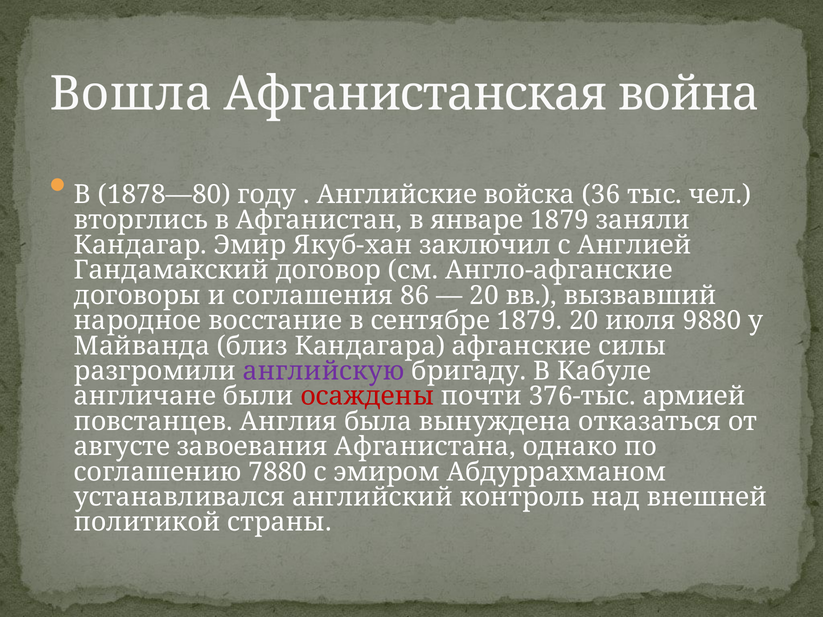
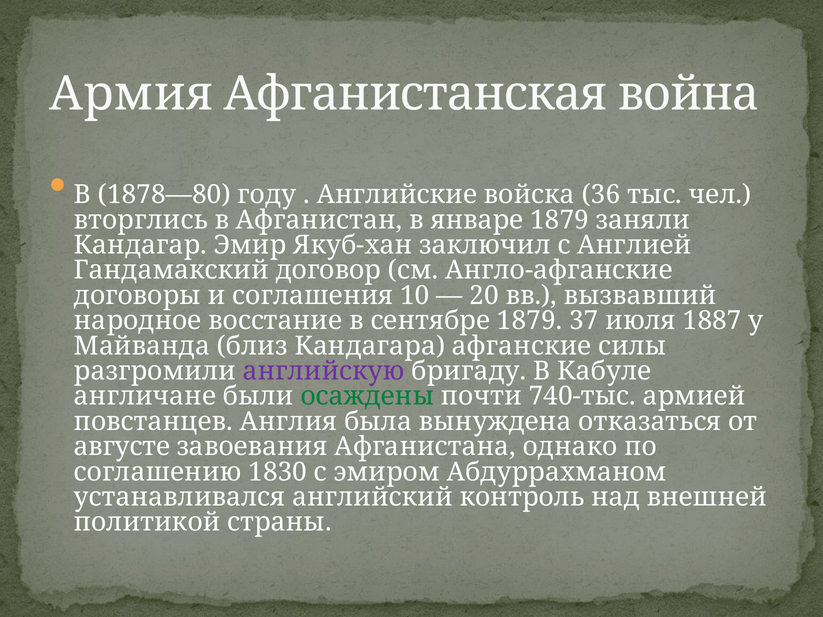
Вошла: Вошла -> Армия (131, 94)
86: 86 -> 10 (415, 296)
1879 20: 20 -> 37 (584, 321)
9880: 9880 -> 1887 (712, 321)
осаждены colour: red -> green (367, 396)
376-тыс: 376-тыс -> 740-тыс (582, 396)
7880: 7880 -> 1830 (278, 472)
